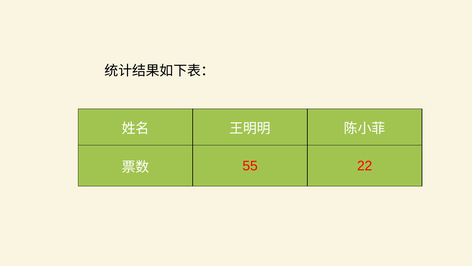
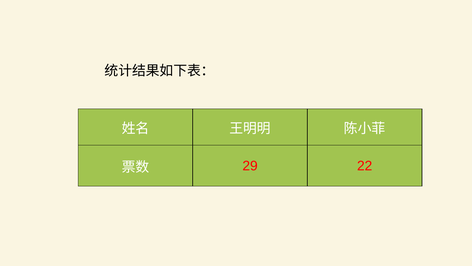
55: 55 -> 29 (250, 166)
